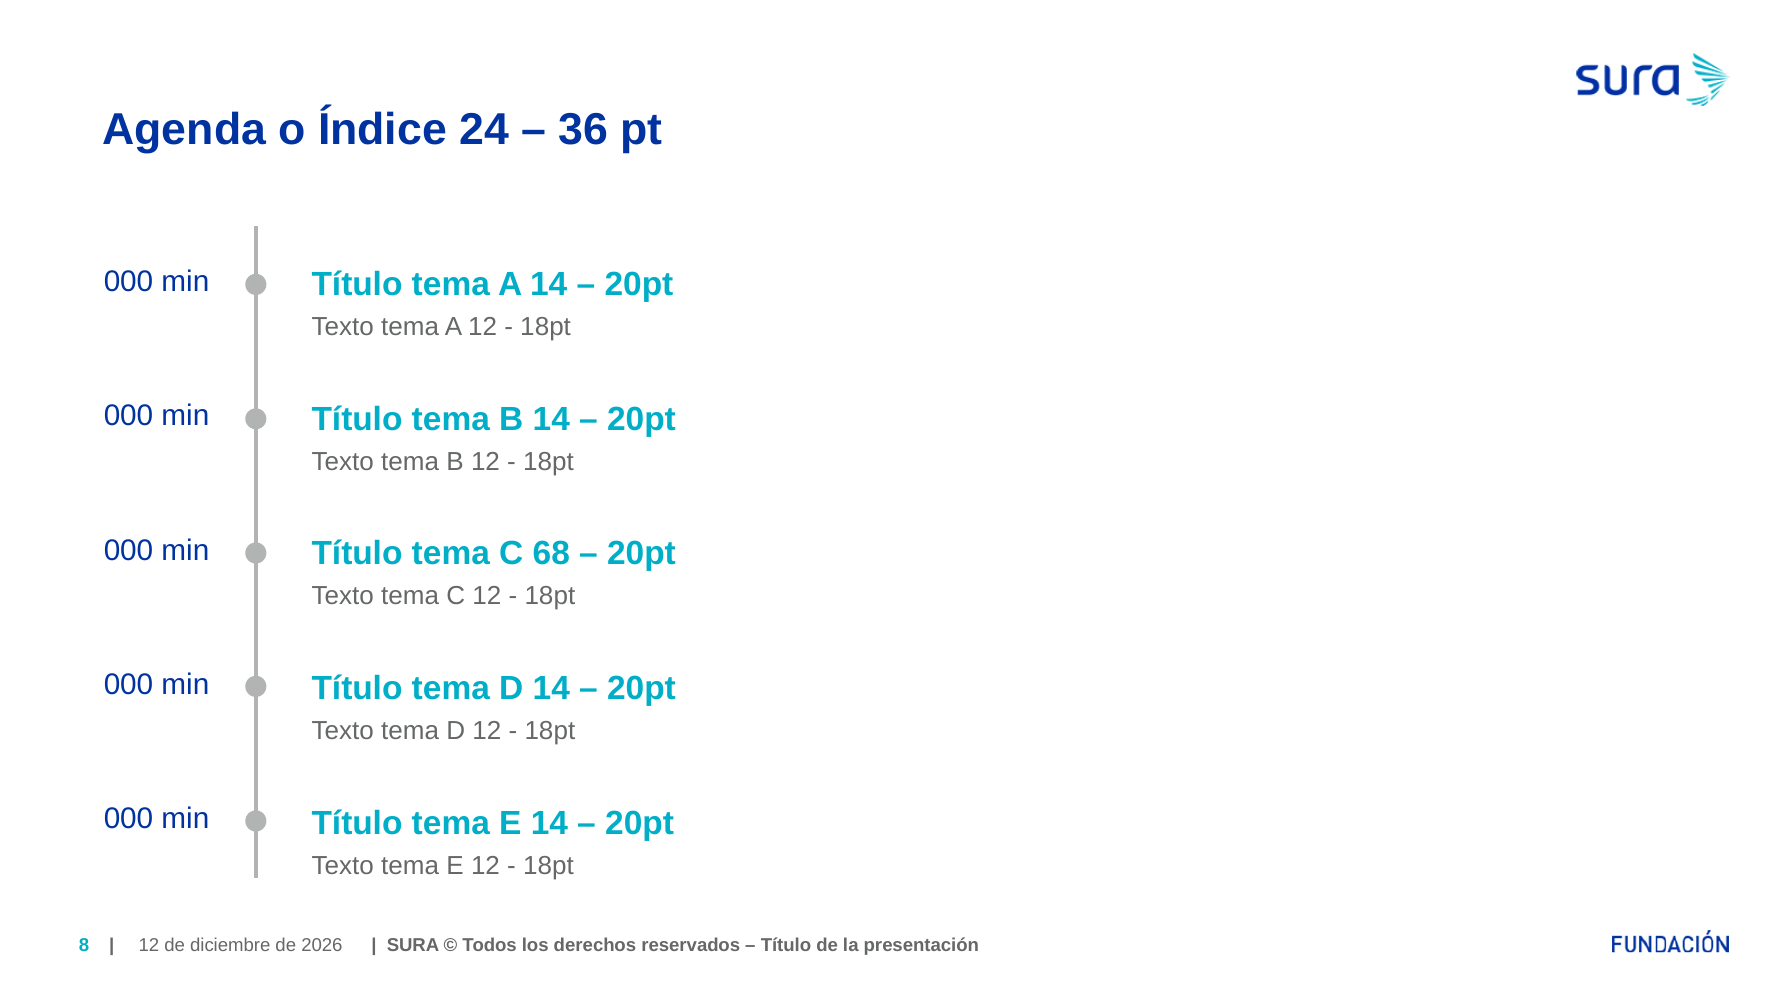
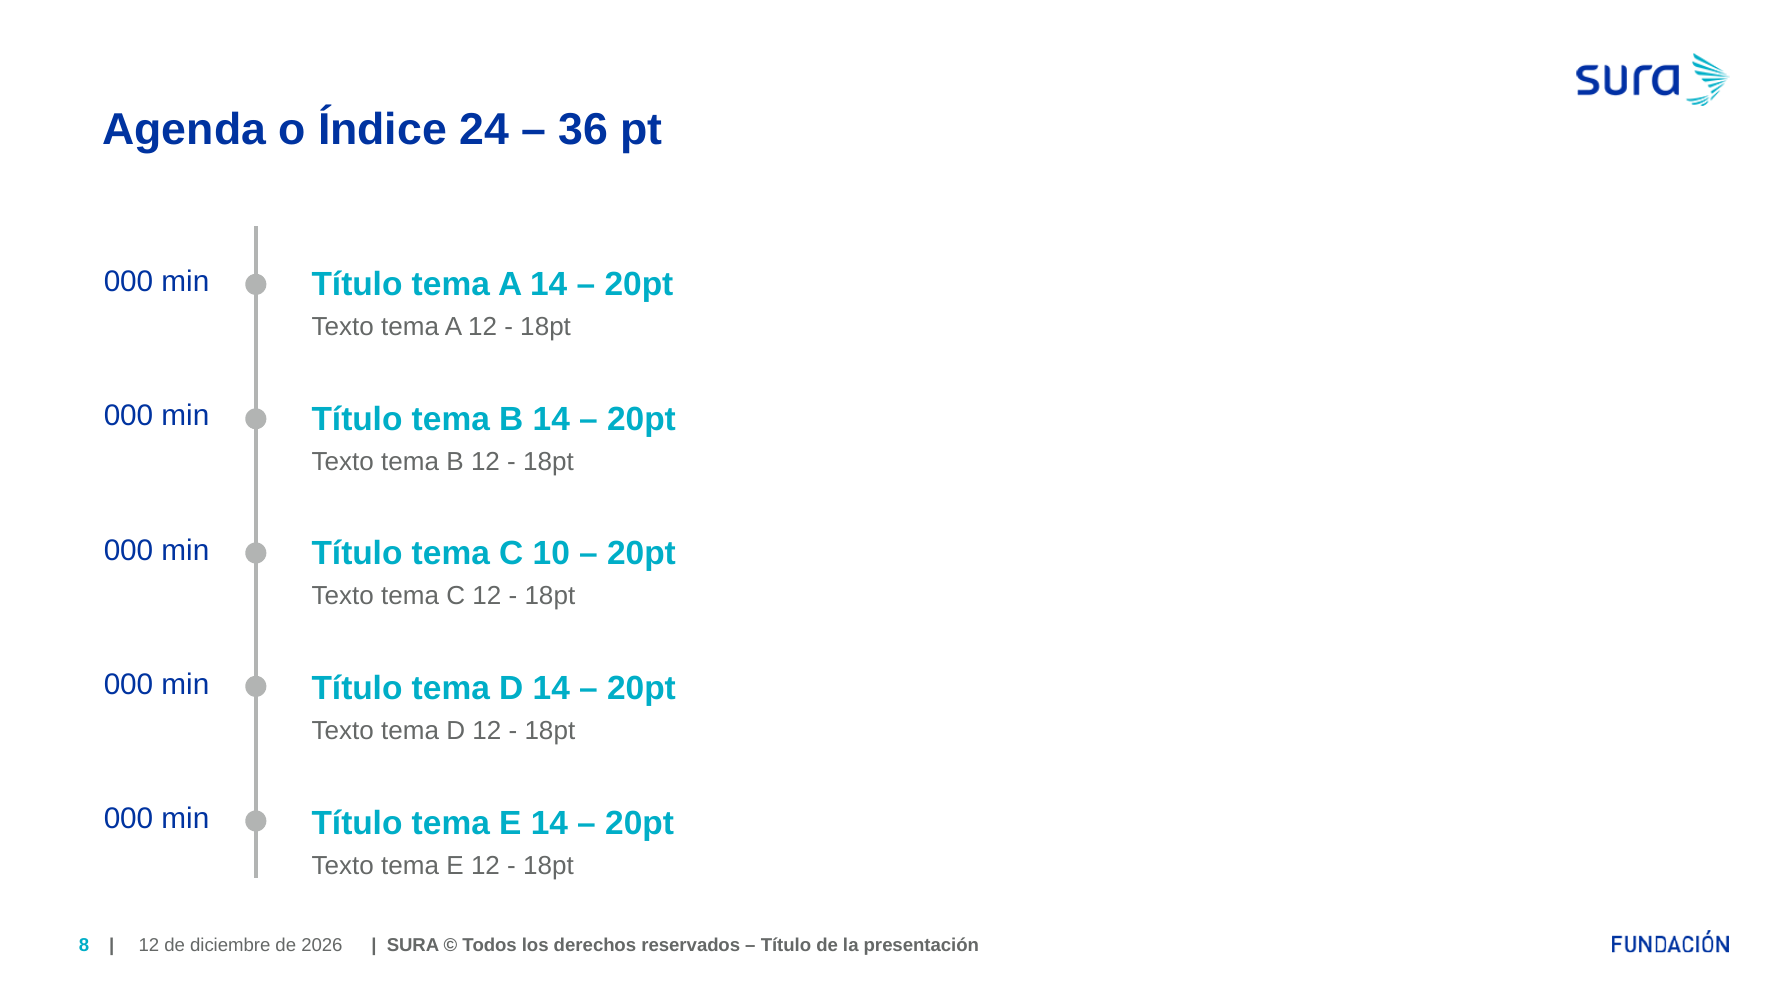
68: 68 -> 10 (551, 554)
